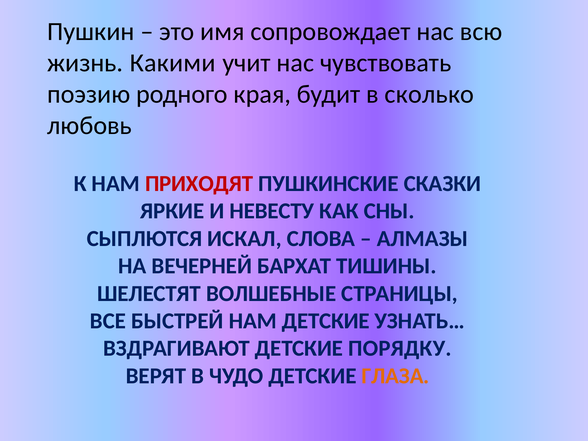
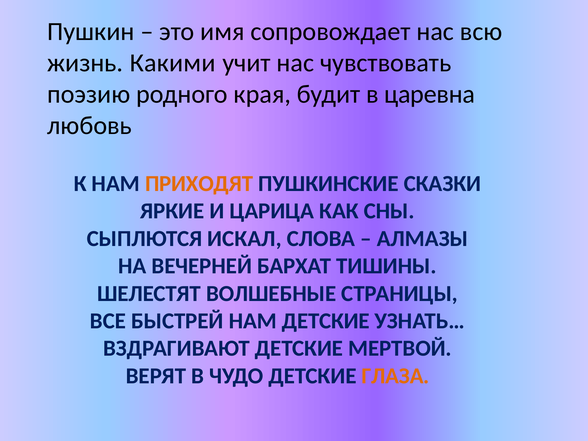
сколько: сколько -> царевна (430, 94)
ПРИХОДЯТ colour: red -> orange (199, 184)
НЕВЕСТУ: НЕВЕСТУ -> ЦАРИЦА (272, 211)
ПОРЯДКУ: ПОРЯДКУ -> МЕРТВОЙ (400, 348)
